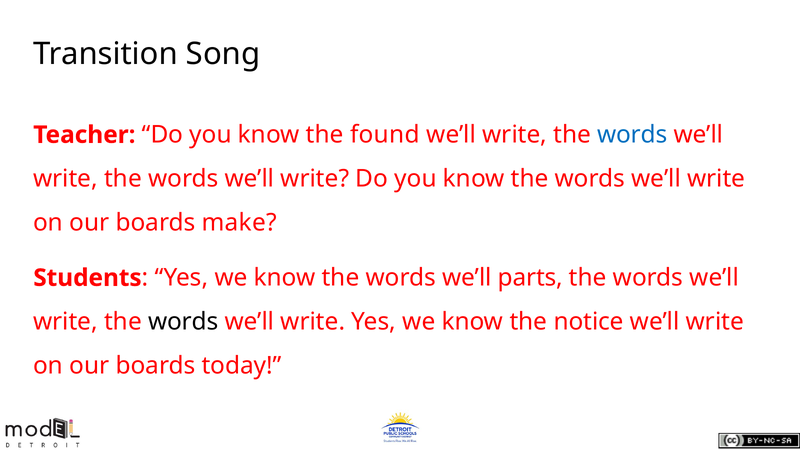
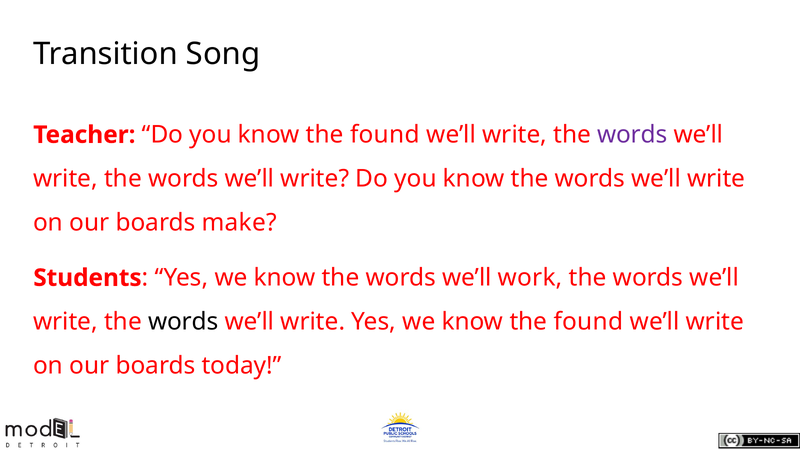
words colour: blue -> purple (632, 135)
parts: parts -> work (530, 278)
we know the notice: notice -> found (588, 322)
